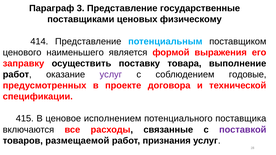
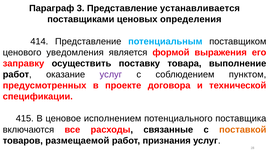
государственные: государственные -> устанавливается (200, 8)
физическому: физическому -> определения (191, 19)
наименьшего: наименьшего -> уведомления (75, 53)
годовые: годовые -> пунктом (248, 75)
поставкой colour: purple -> orange (243, 130)
